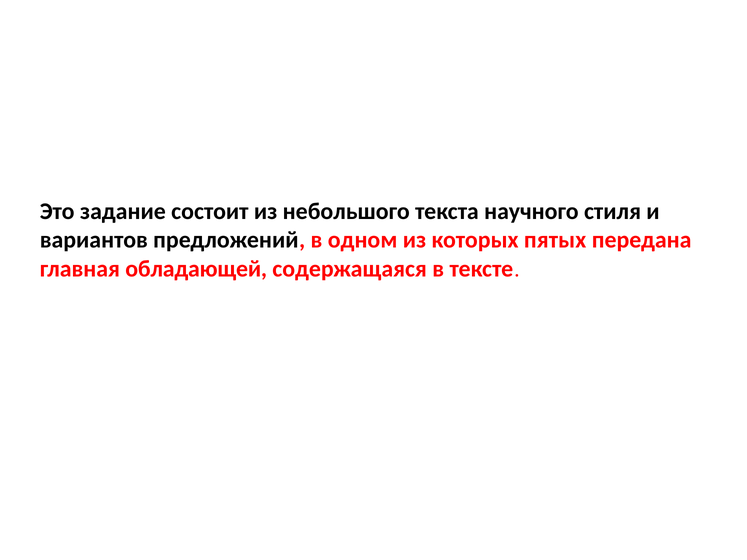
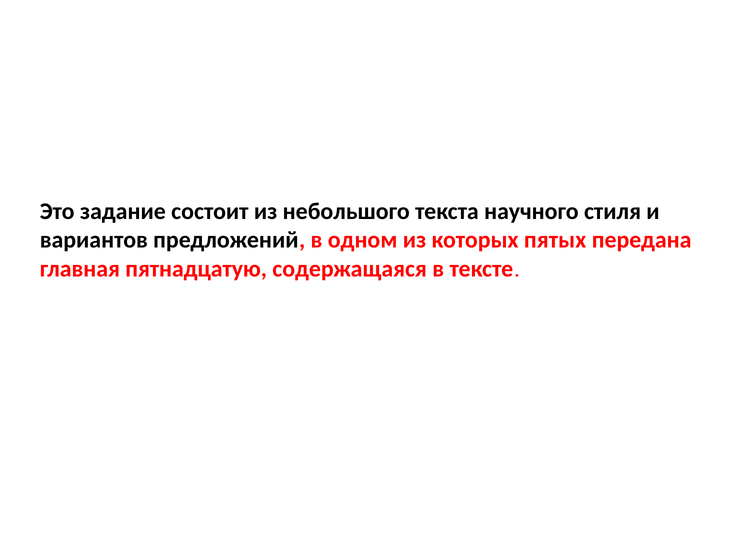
обладающей: обладающей -> пятнадцатую (196, 269)
